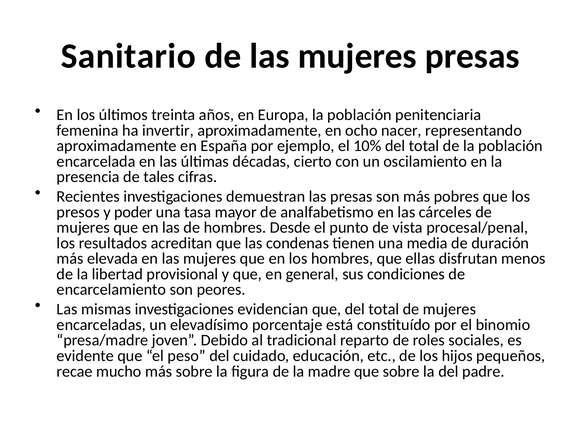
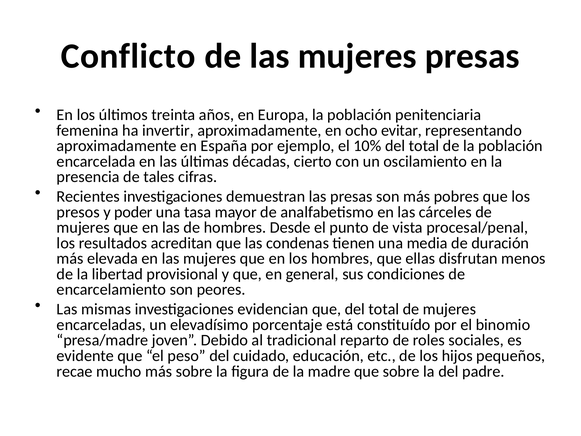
Sanitario: Sanitario -> Conflicto (128, 56)
nacer: nacer -> evitar (402, 130)
